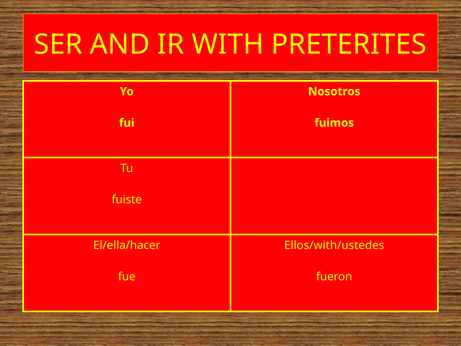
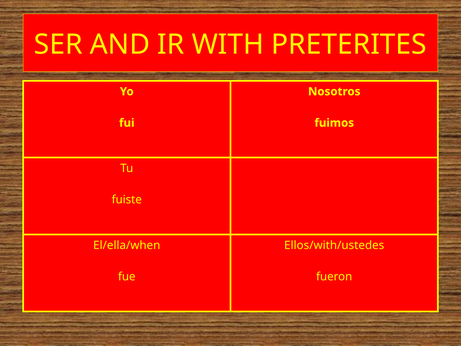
El/ella/hacer: El/ella/hacer -> El/ella/when (127, 245)
